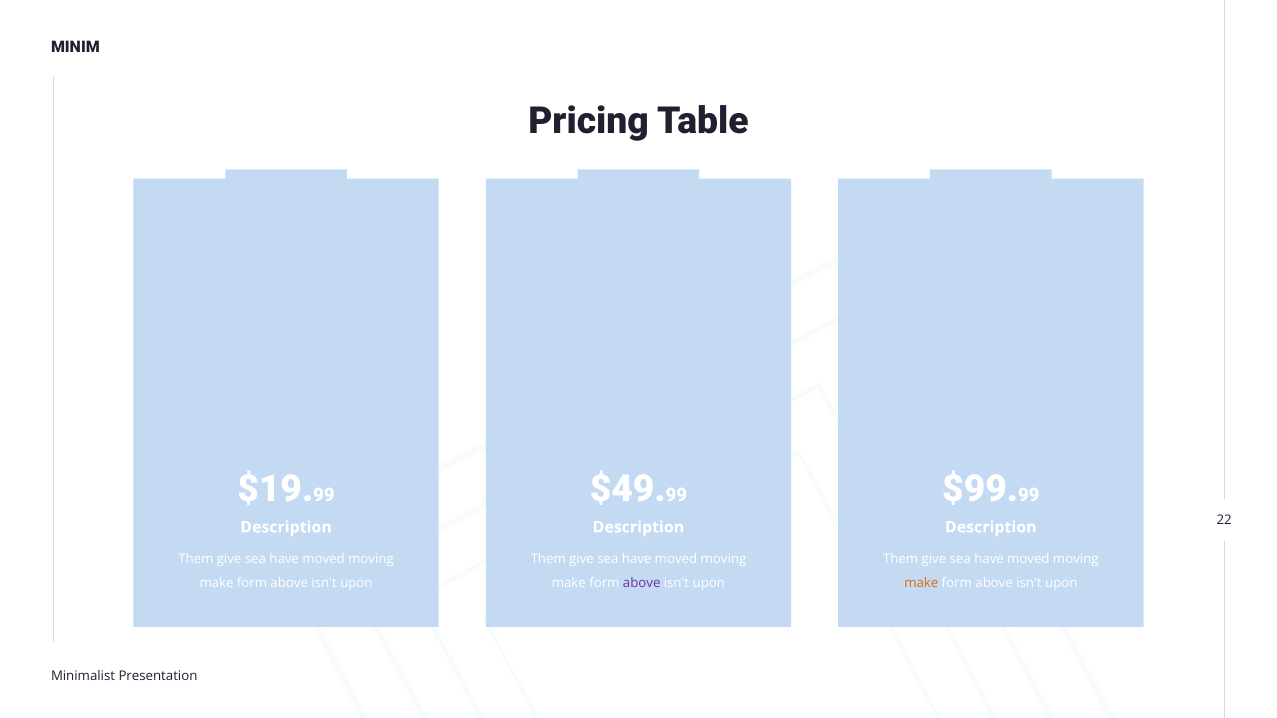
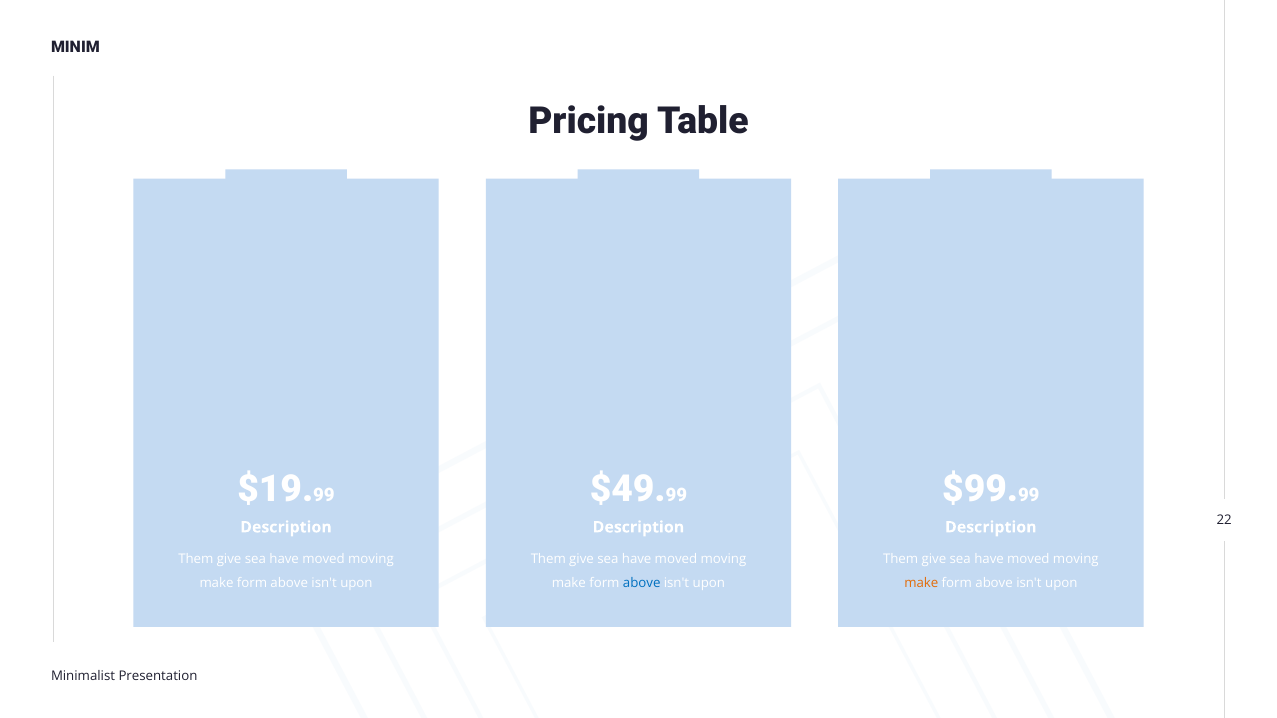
above colour: purple -> blue (642, 583)
